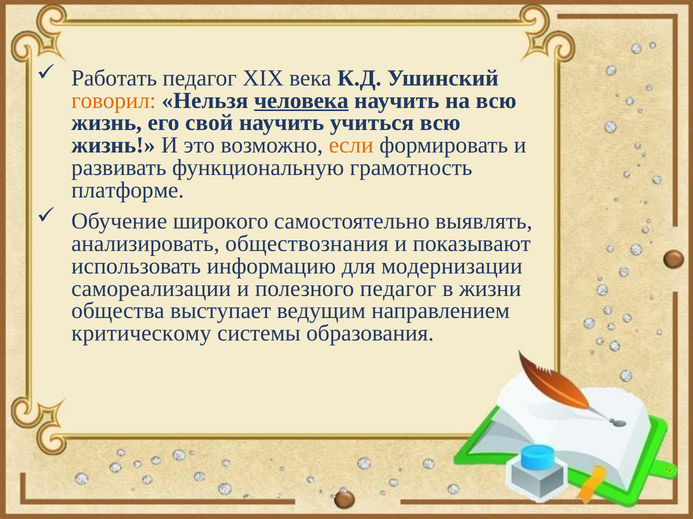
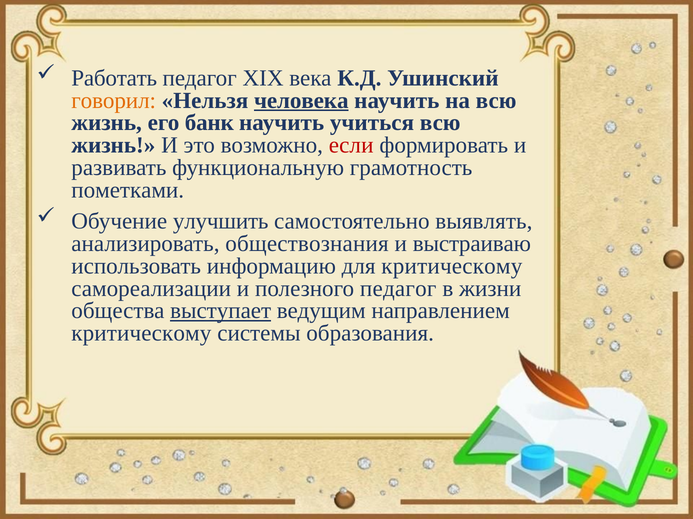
свой: свой -> банк (209, 123)
если colour: orange -> red (351, 145)
платформе: платформе -> пометками (128, 190)
широкого: широкого -> улучшить (221, 222)
показывают: показывают -> выстраиваю (472, 244)
для модернизации: модернизации -> критическому (452, 266)
выступает underline: none -> present (221, 311)
